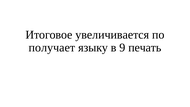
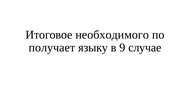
увеличивается: увеличивается -> необходимого (112, 35)
печать: печать -> случае (145, 47)
